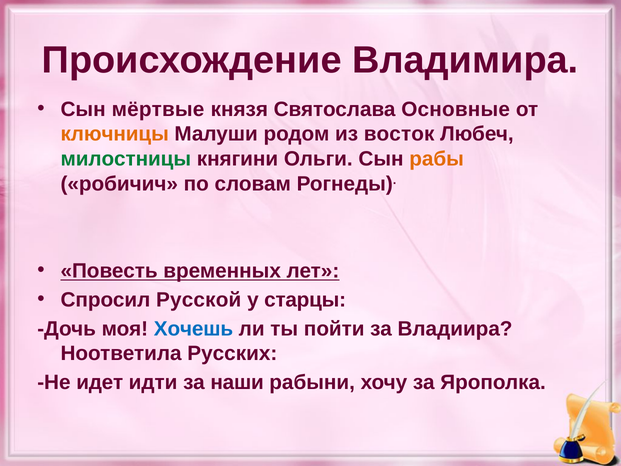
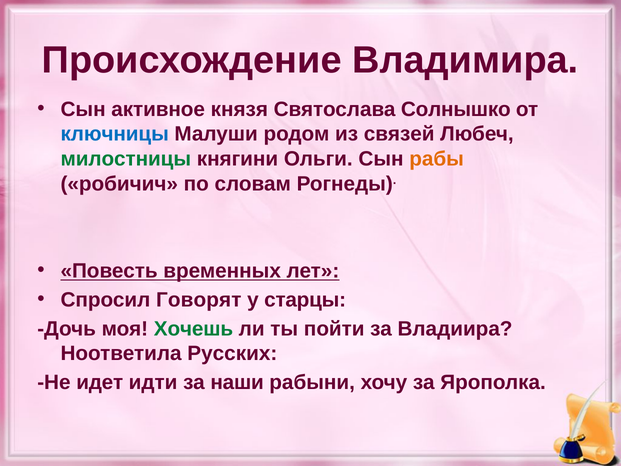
мёртвые: мёртвые -> активное (158, 109)
Основные: Основные -> Солнышко (456, 109)
ключницы colour: orange -> blue (115, 134)
восток: восток -> связей (399, 134)
Русской: Русской -> Говорят (199, 300)
Хочешь colour: blue -> green (194, 329)
